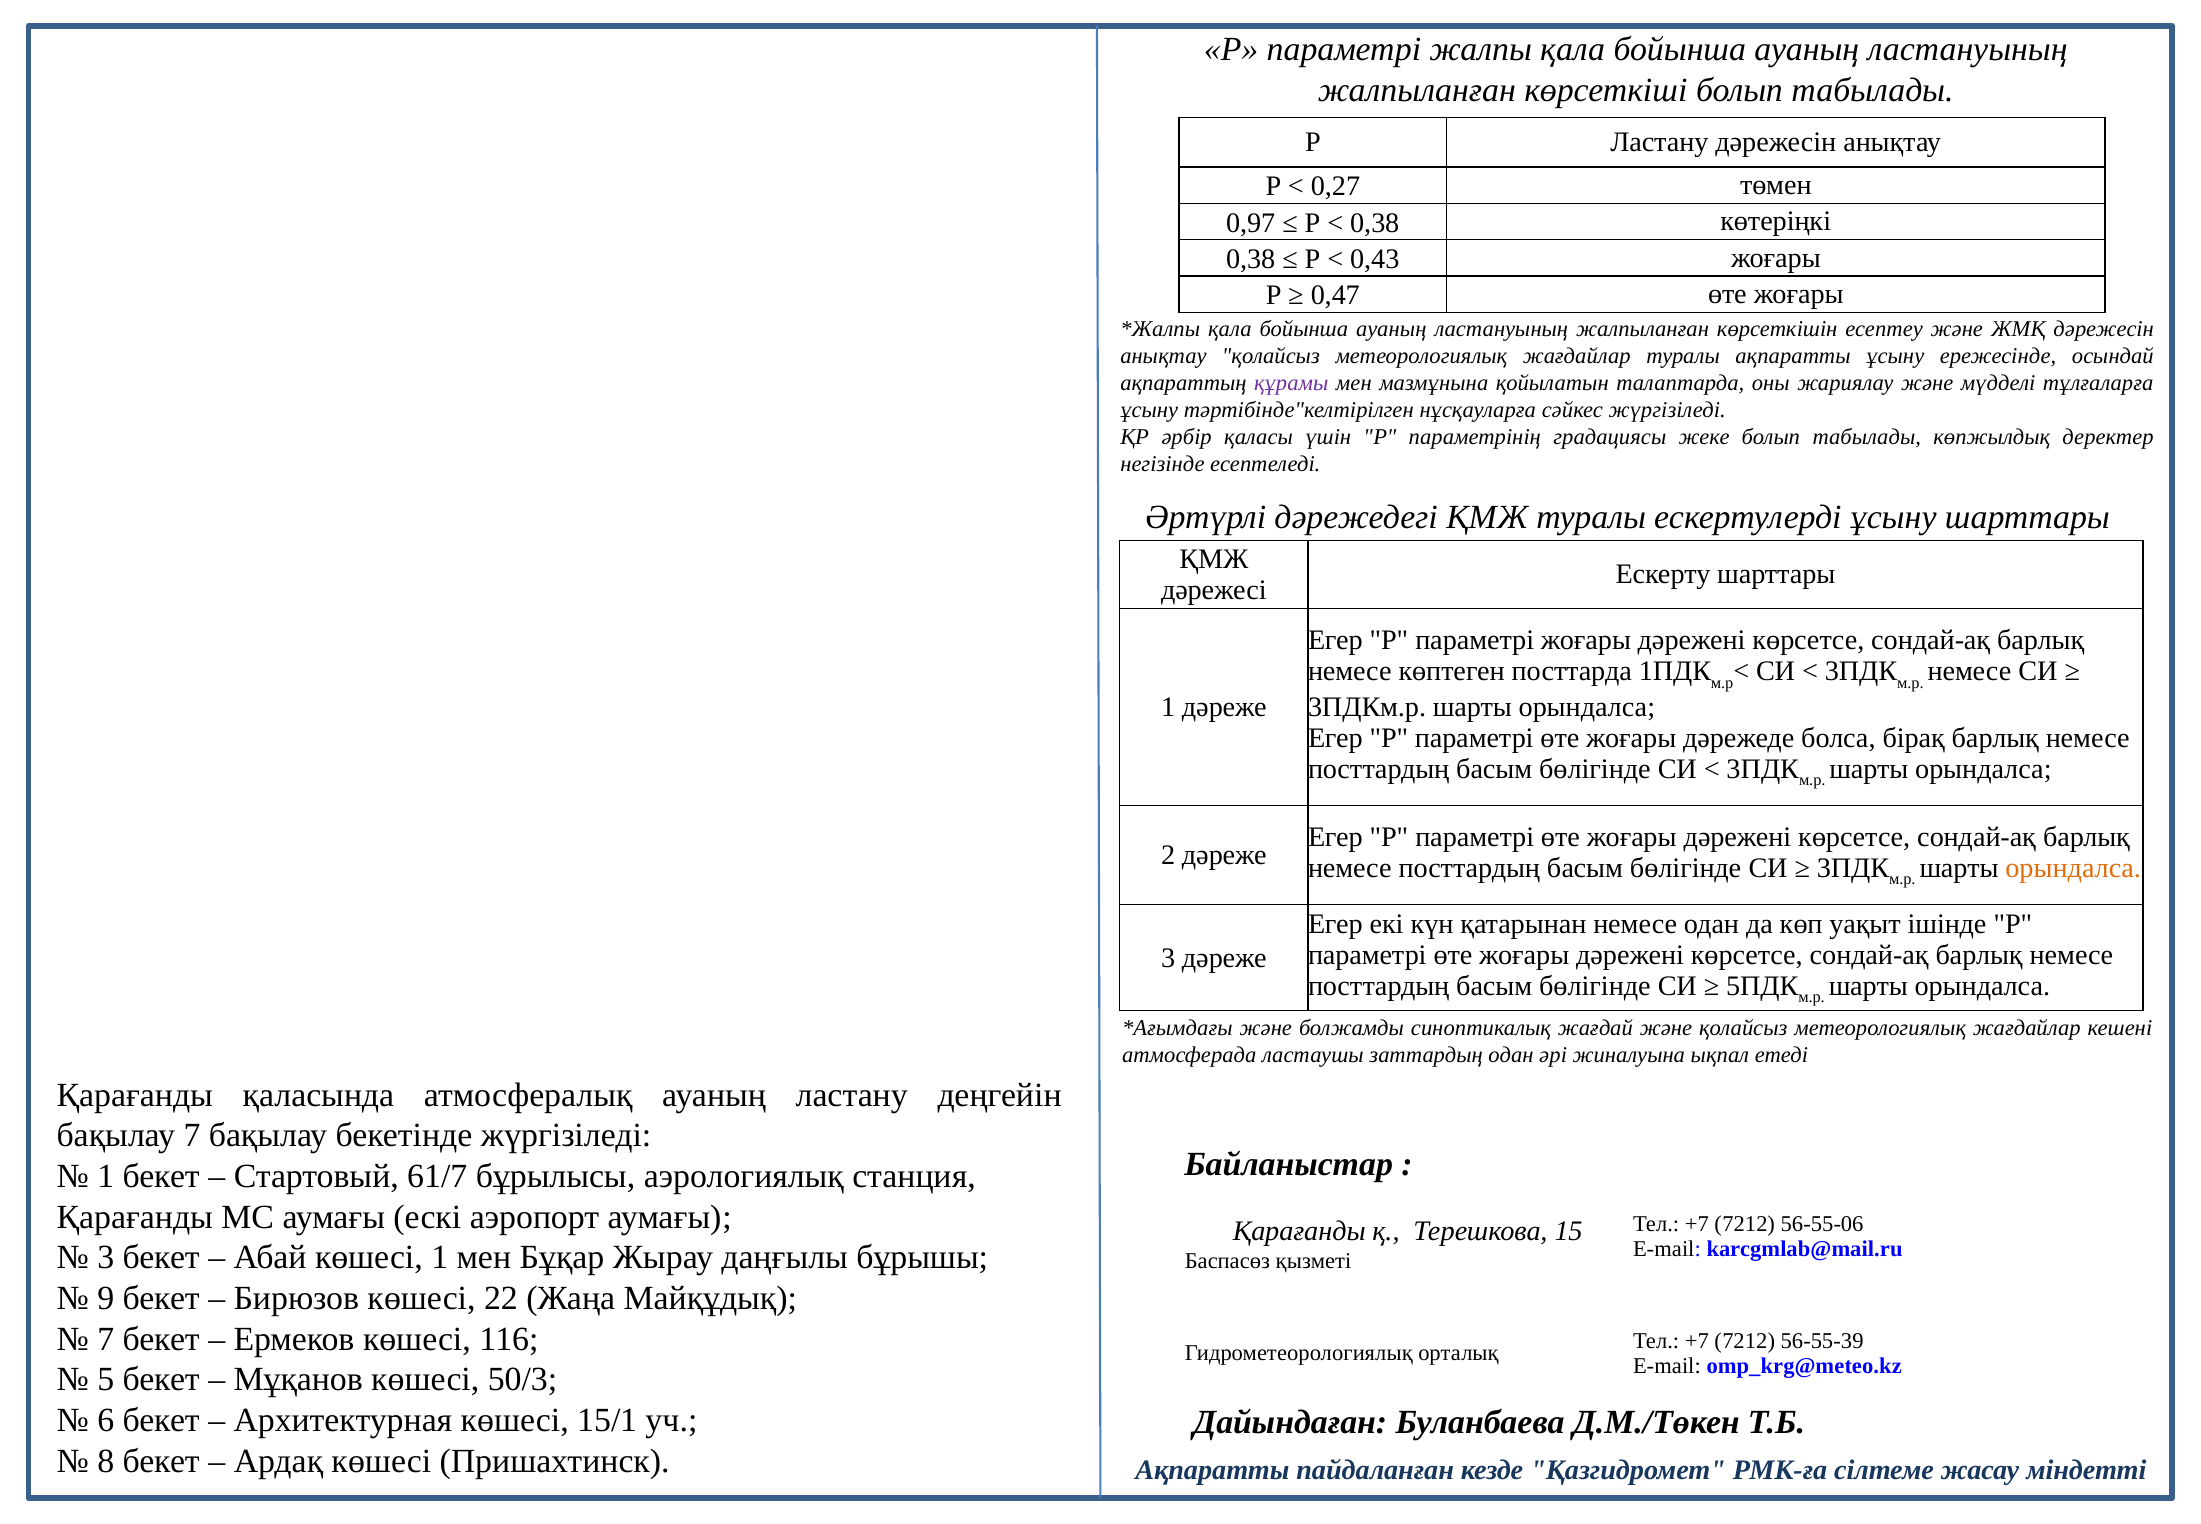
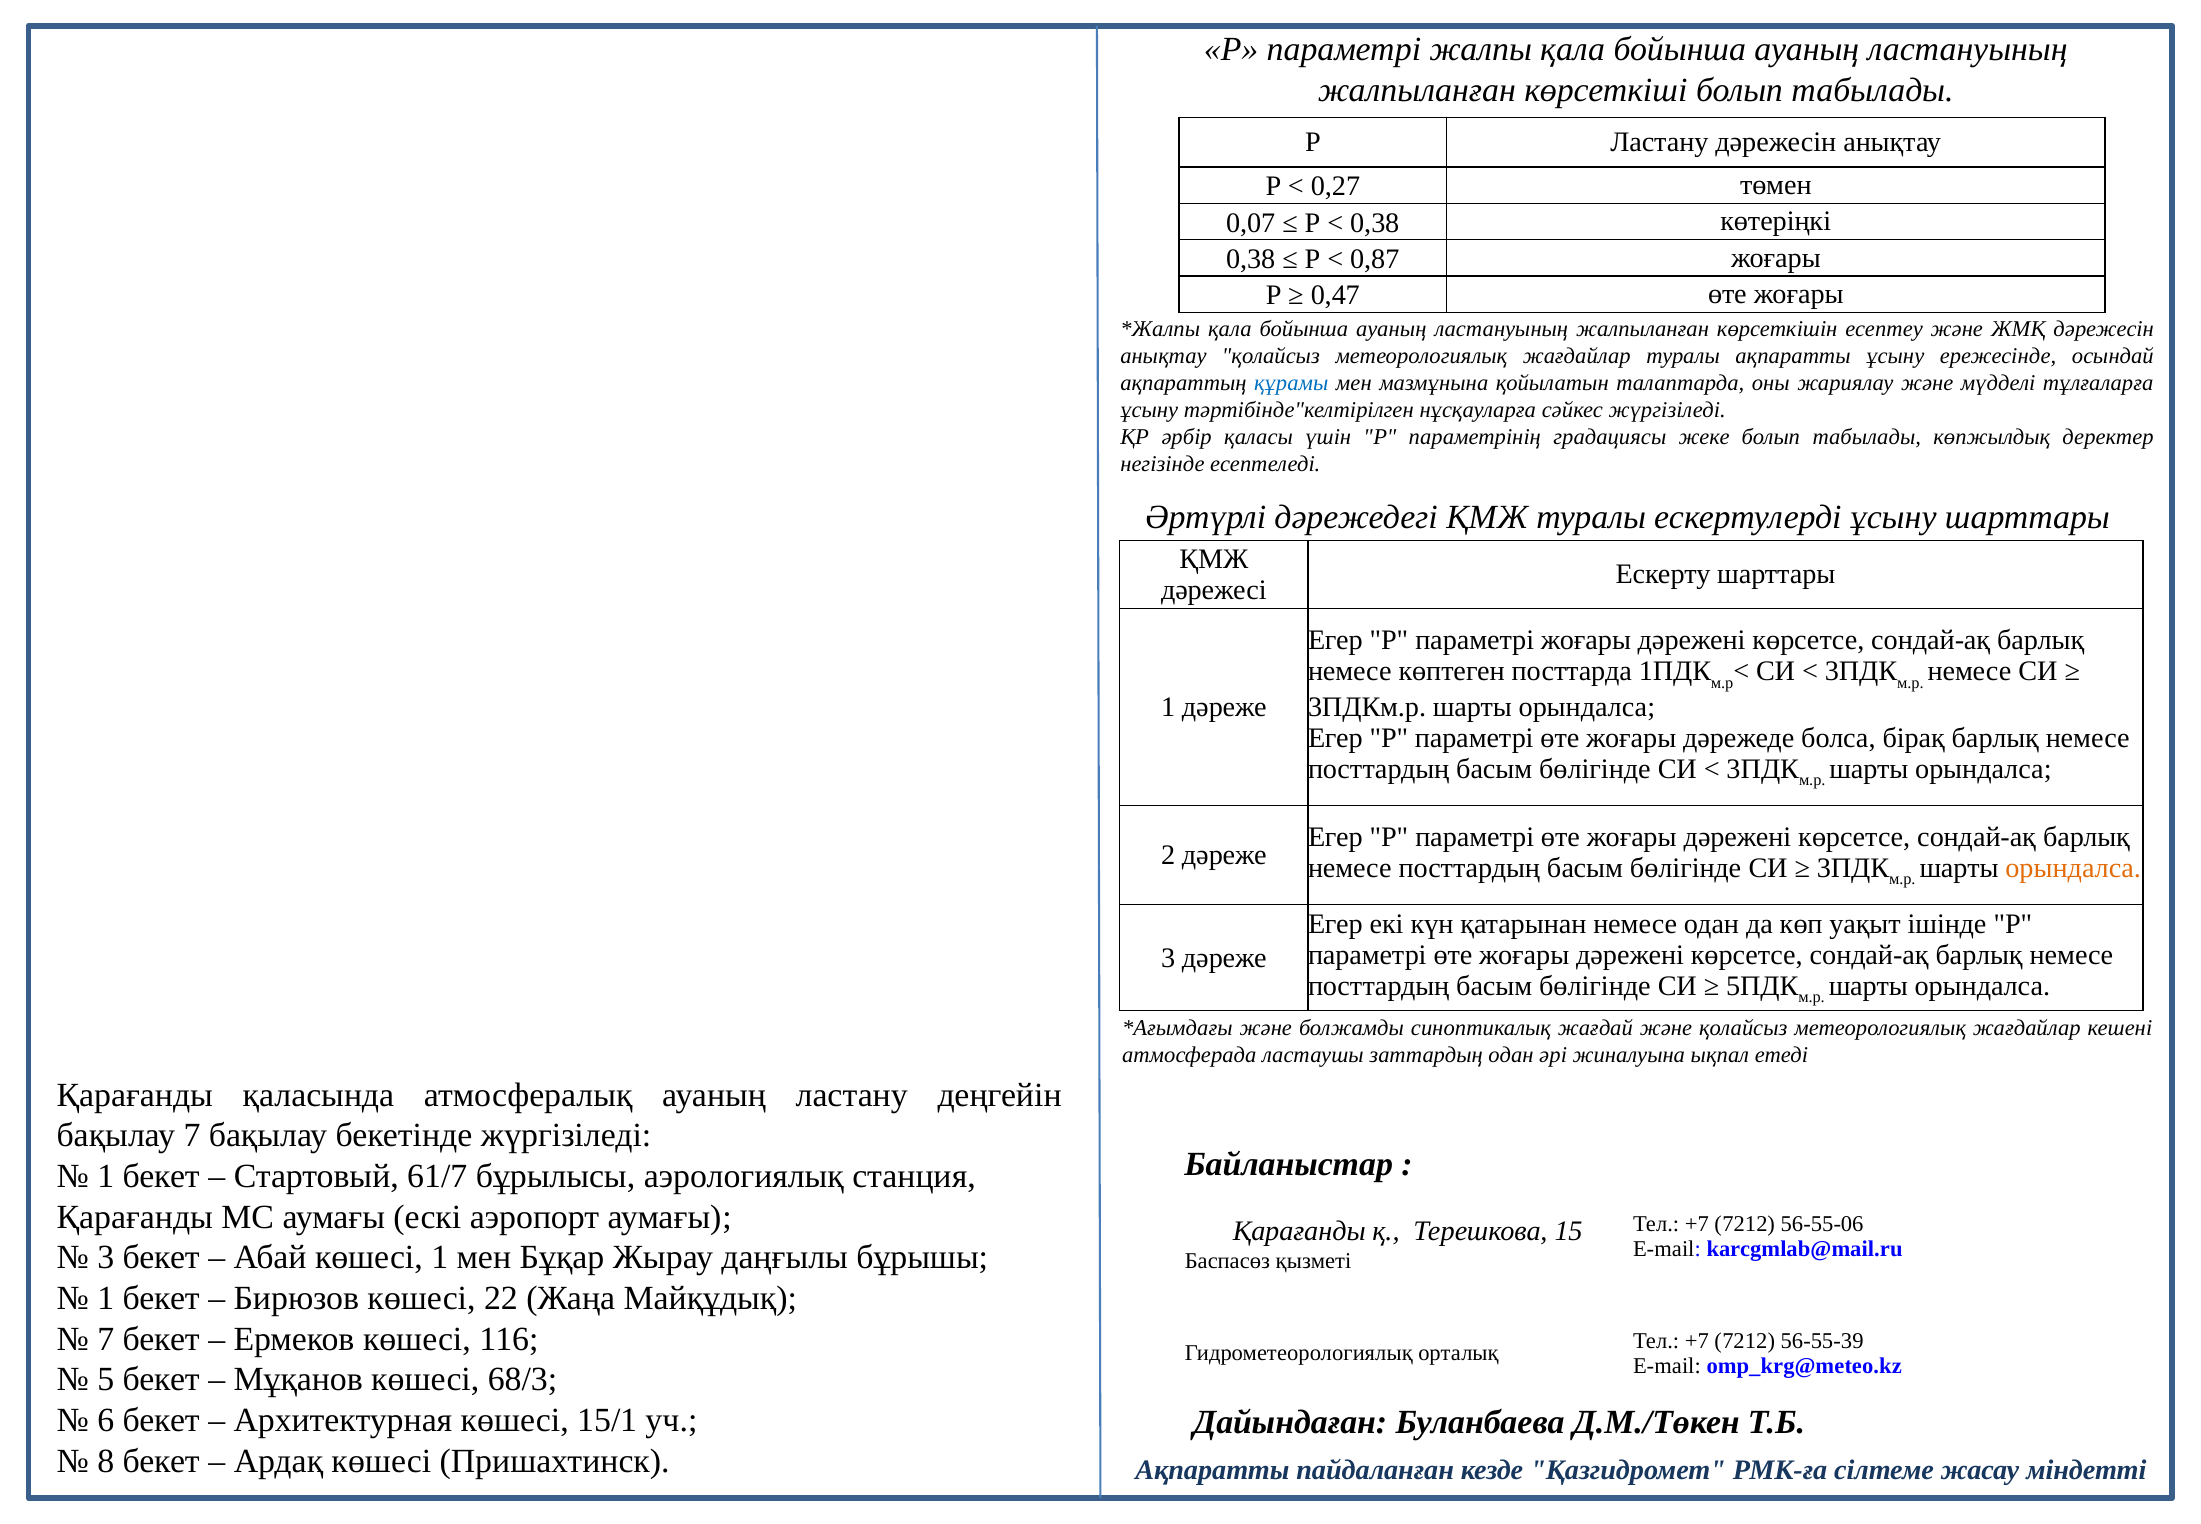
0,97: 0,97 -> 0,07 (1251, 223)
0,43: 0,43 -> 0,87 (1375, 259)
құрамы colour: purple -> blue (1291, 383)
9: 9 -> 1 (106, 1298)
50/3: 50/3 -> 68/3 (523, 1379)
